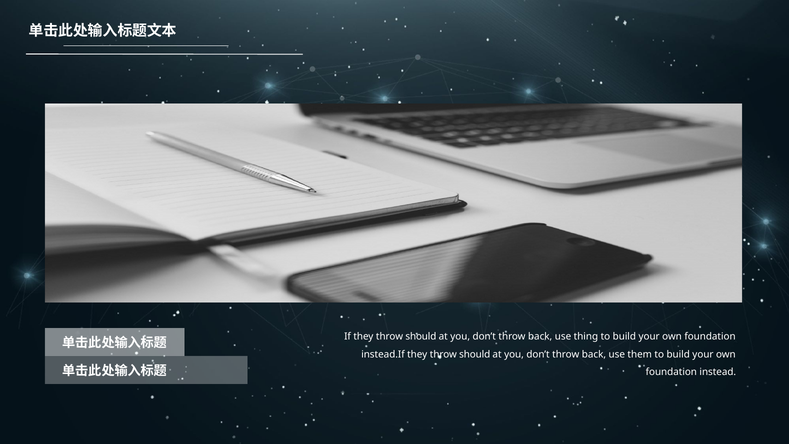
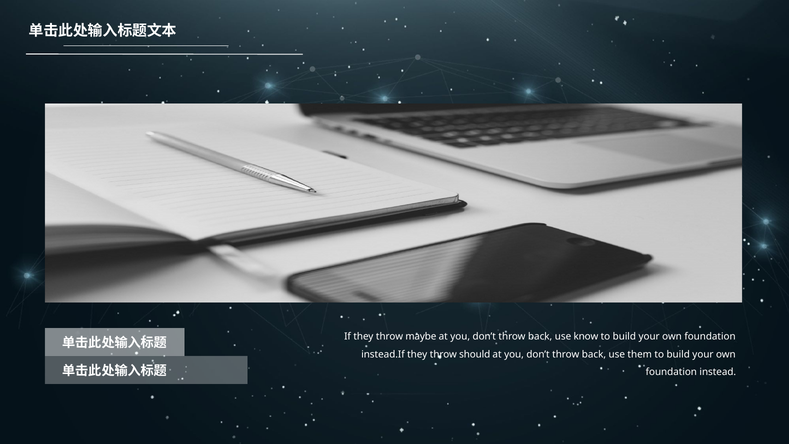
If they throw should: should -> maybe (421, 336)
thing: thing -> know (586, 336)
